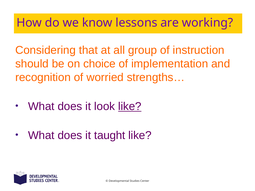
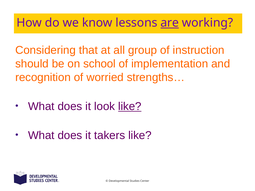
are underline: none -> present (170, 23)
choice: choice -> school (99, 64)
taught: taught -> takers (110, 136)
